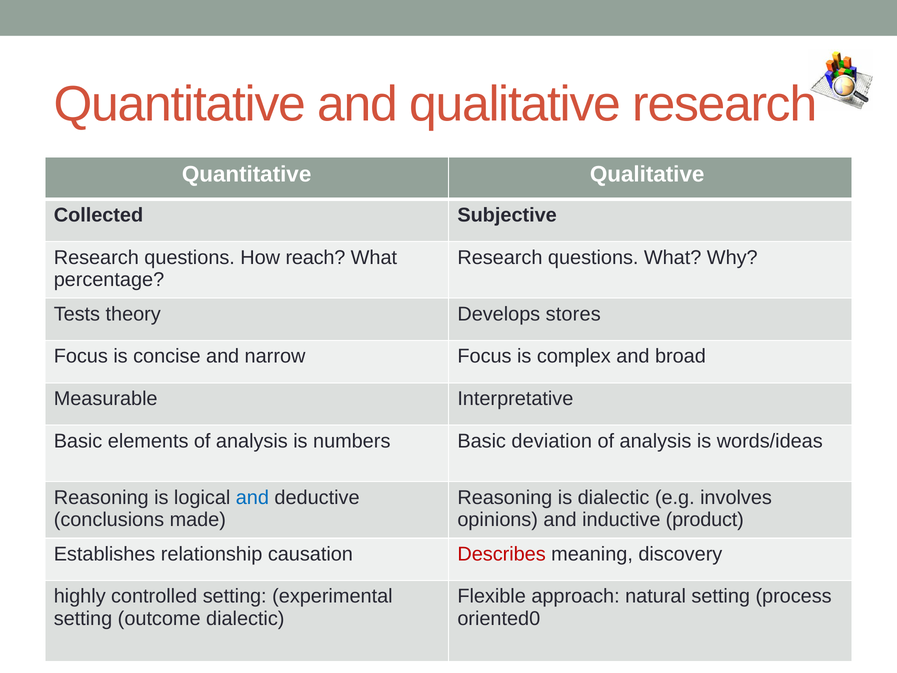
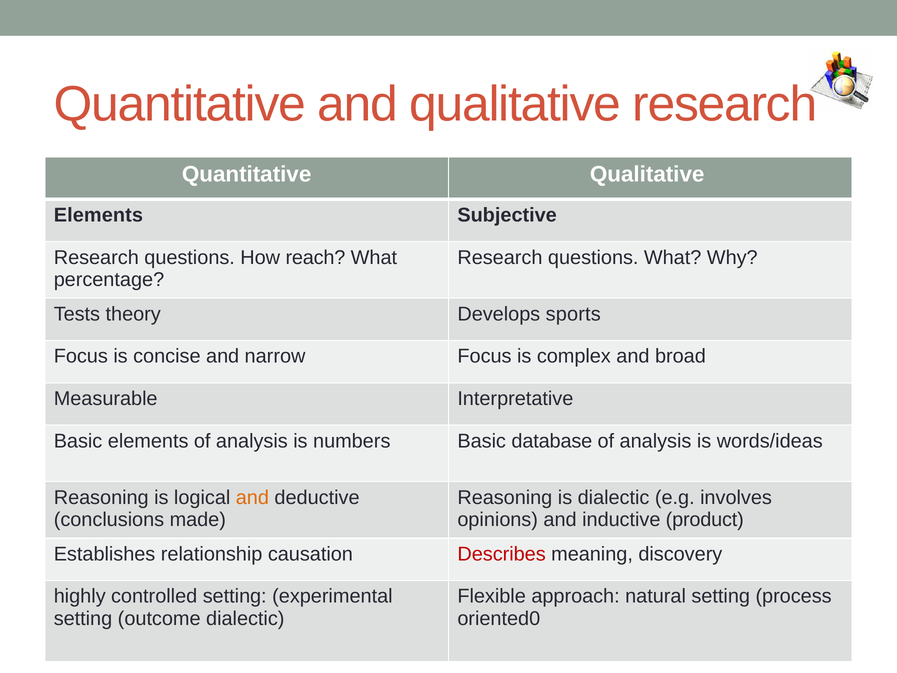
Collected: Collected -> Elements (98, 215)
stores: stores -> sports (573, 314)
deviation: deviation -> database (552, 441)
and colour: blue -> orange (252, 497)
